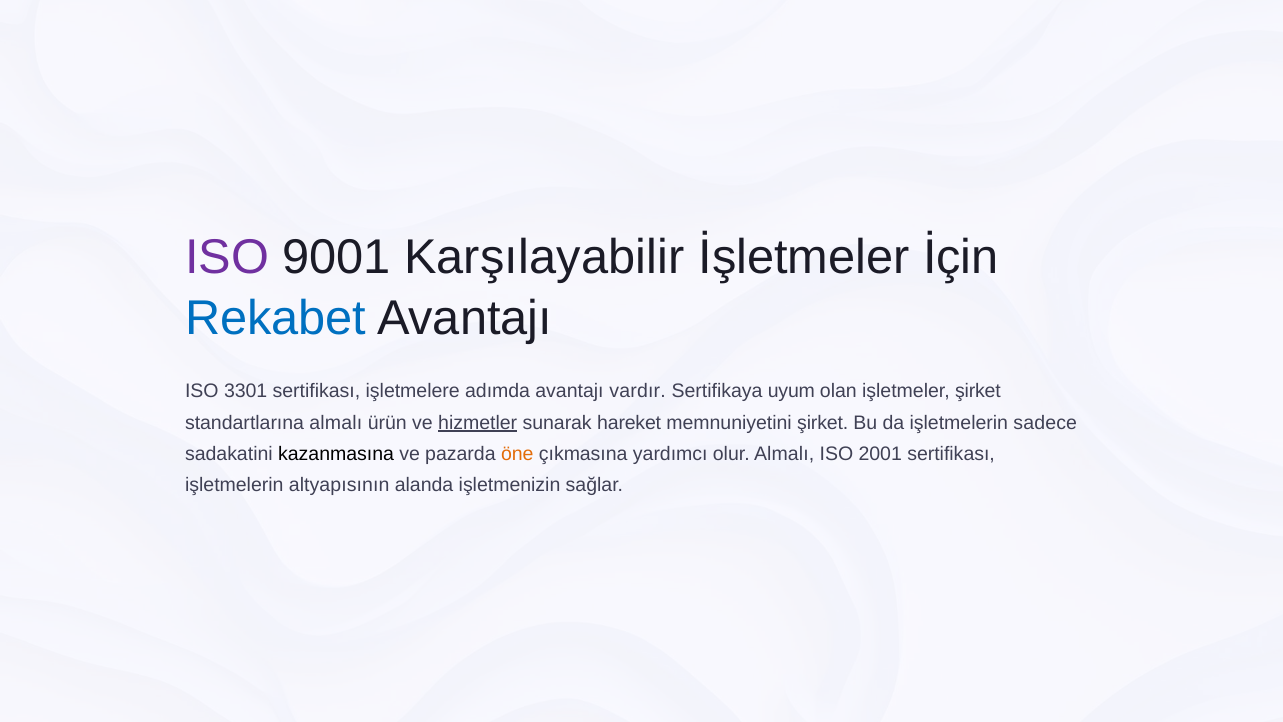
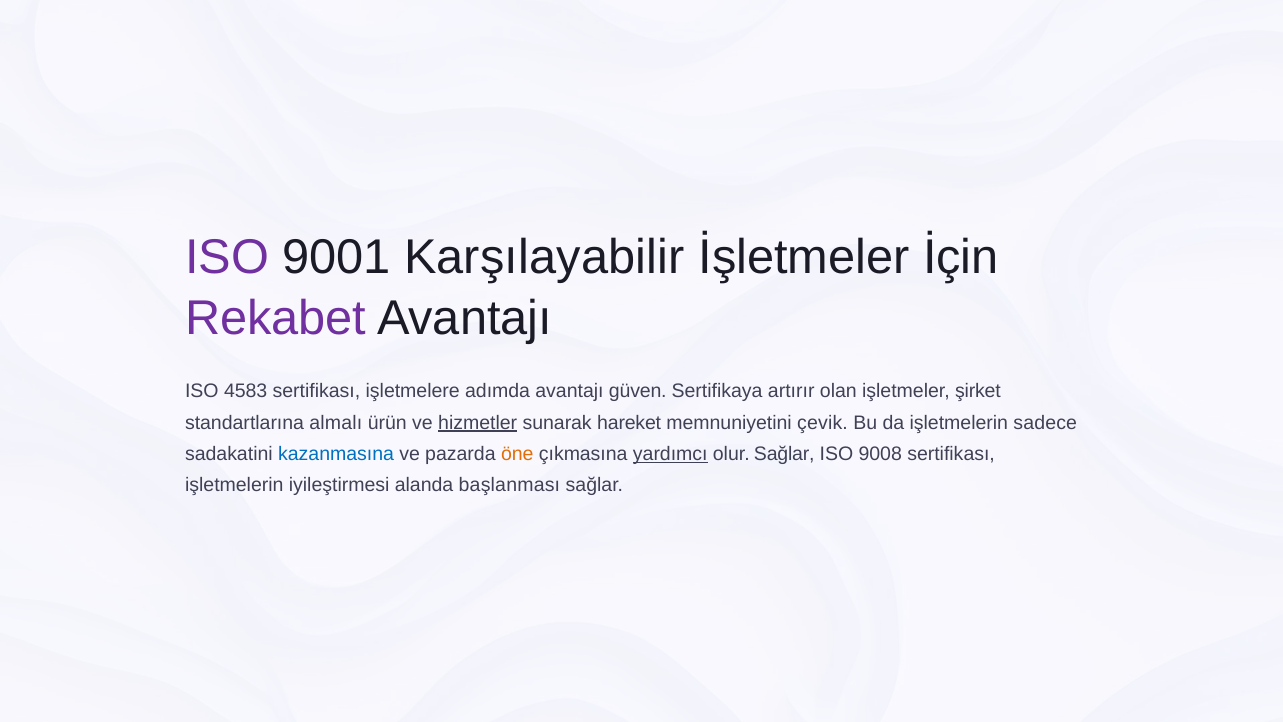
Rekabet colour: blue -> purple (276, 318)
3301: 3301 -> 4583 (246, 391)
vardır: vardır -> güven (638, 391)
uyum: uyum -> artırır (791, 391)
memnuniyetini şirket: şirket -> çevik (823, 423)
kazanmasına colour: black -> blue (336, 454)
yardımcı underline: none -> present (670, 454)
olur Almalı: Almalı -> Sağlar (784, 454)
2001: 2001 -> 9008 (880, 454)
altyapısının: altyapısının -> iyileştirmesi (339, 485)
işletmenizin: işletmenizin -> başlanması (509, 485)
